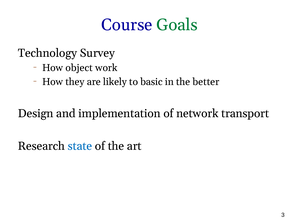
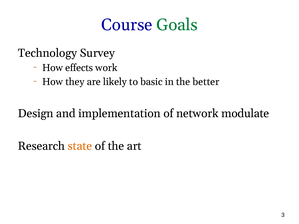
object: object -> effects (79, 68)
transport: transport -> modulate (245, 114)
state colour: blue -> orange (80, 146)
